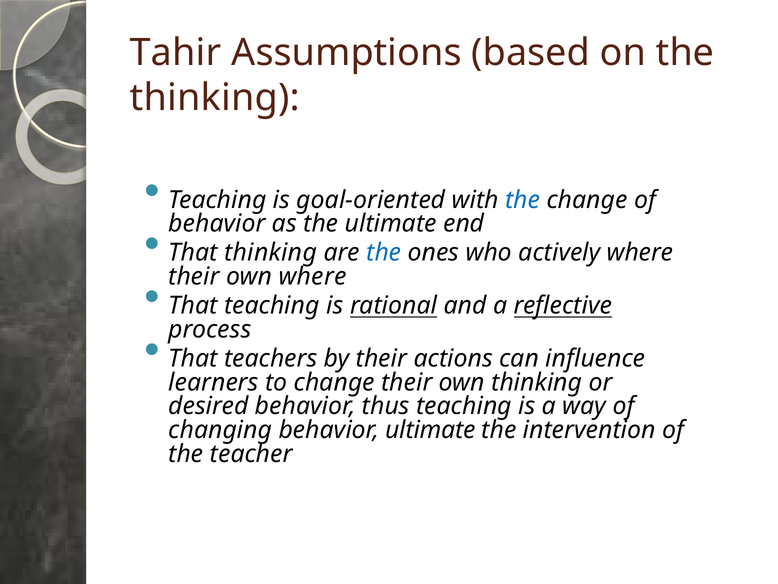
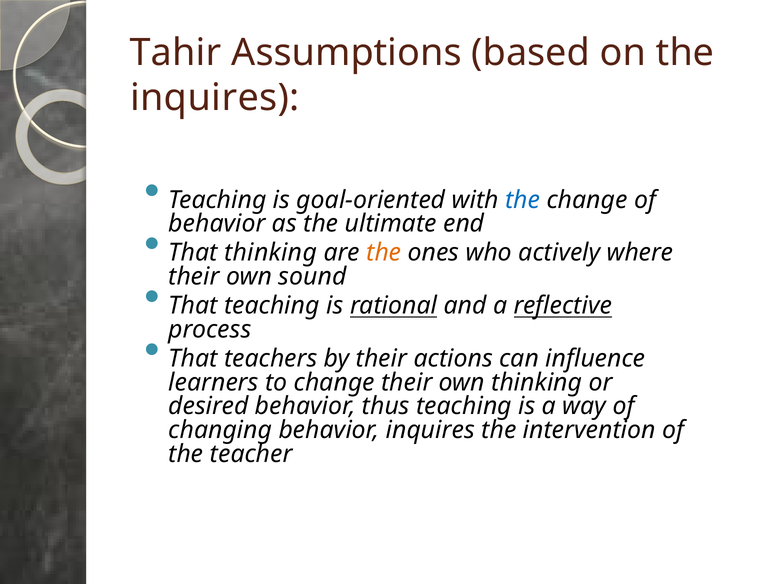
thinking: thinking -> inquires (215, 98)
the colour: blue -> orange (384, 253)
own where: where -> sound (313, 276)
behavior ultimate: ultimate -> inquires (430, 430)
